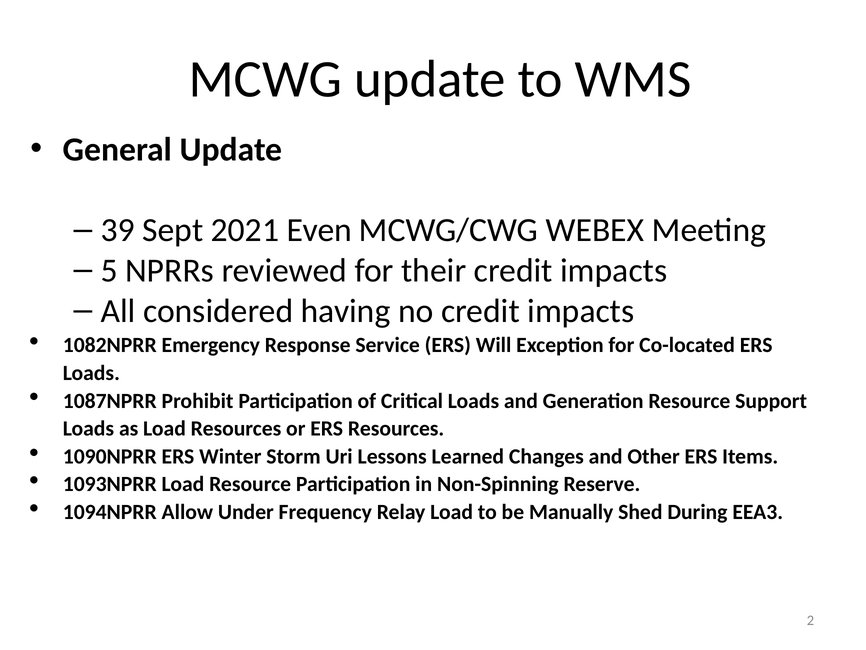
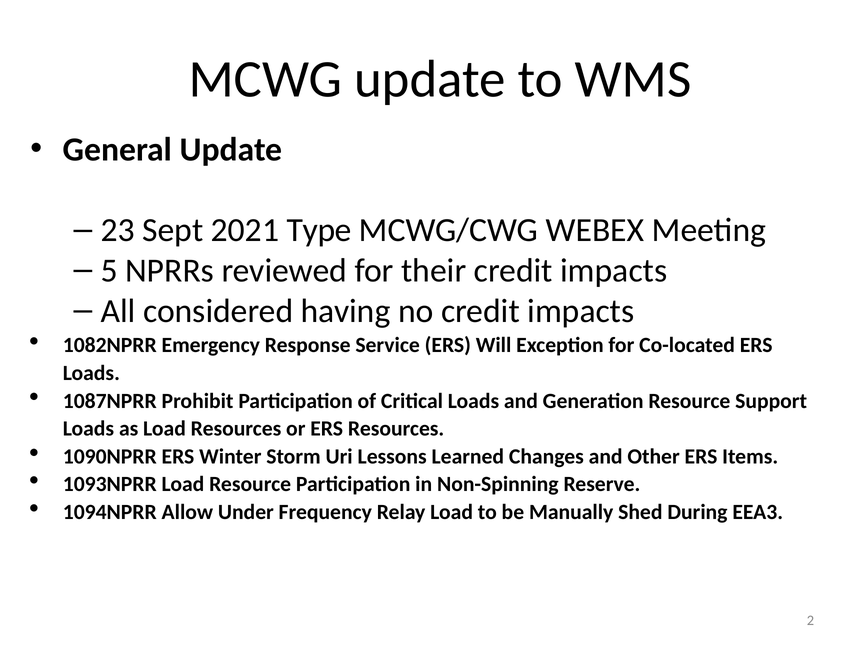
39: 39 -> 23 (118, 230)
Even: Even -> Type (319, 230)
